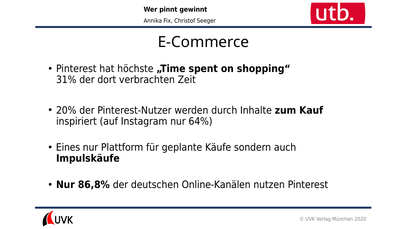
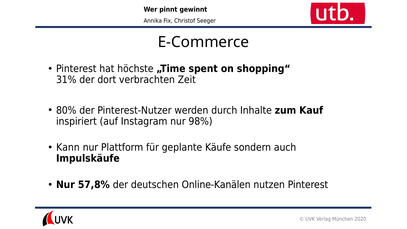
20%: 20% -> 80% (66, 110)
64%: 64% -> 98% (200, 121)
Eines: Eines -> Kann (68, 148)
86,8%: 86,8% -> 57,8% (94, 185)
